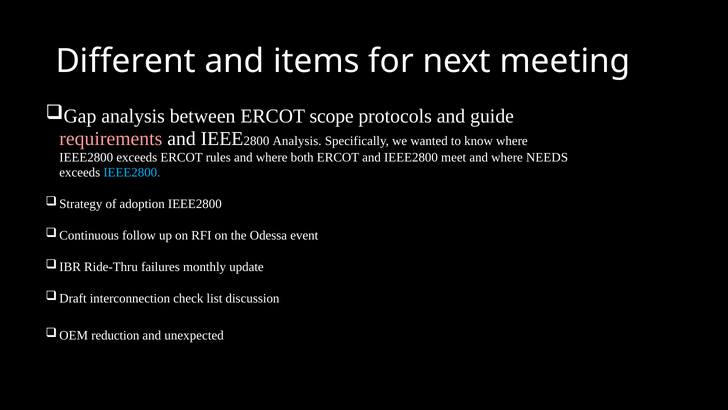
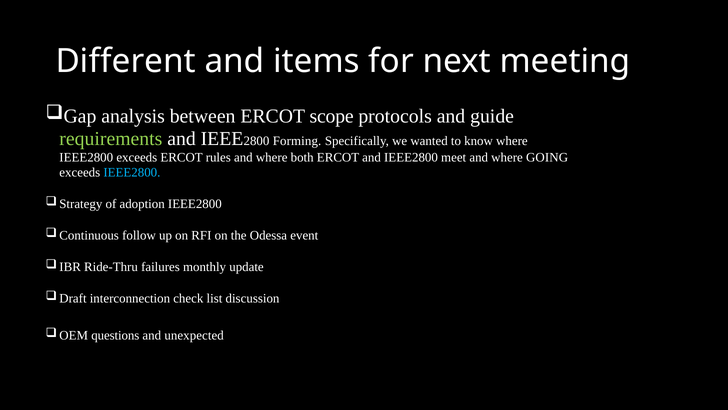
requirements colour: pink -> light green (111, 139)
Analysis: Analysis -> Forming (297, 141)
NEEDS: NEEDS -> GOING (547, 157)
reduction: reduction -> questions (115, 335)
